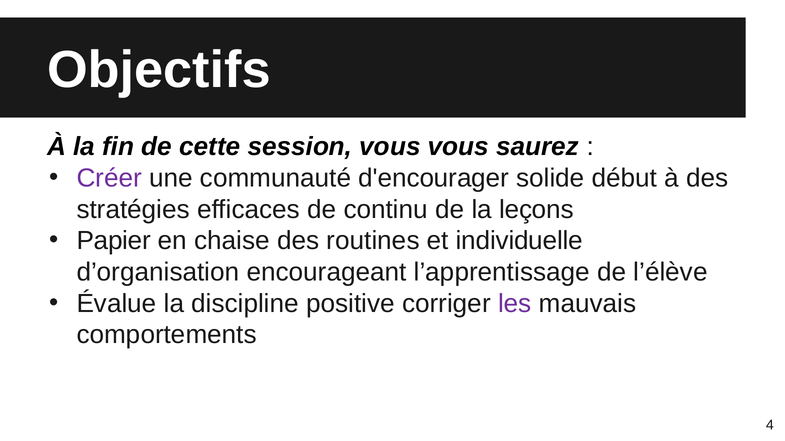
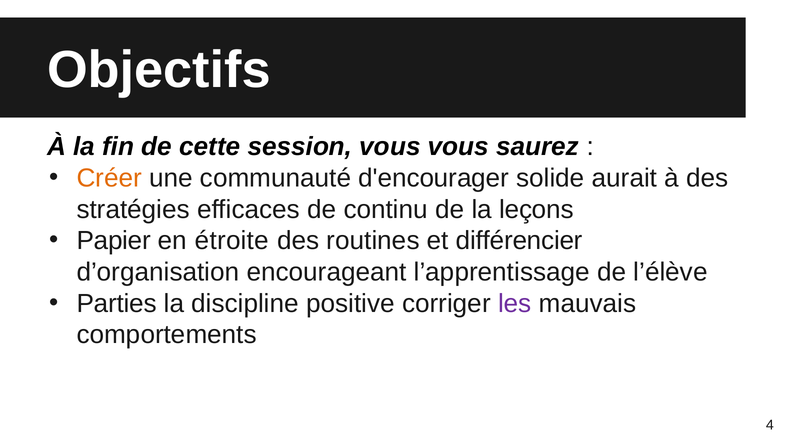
Créer colour: purple -> orange (109, 178)
début: début -> aurait (624, 178)
chaise: chaise -> étroite (232, 241)
individuelle: individuelle -> différencier (519, 241)
Évalue: Évalue -> Parties (117, 304)
